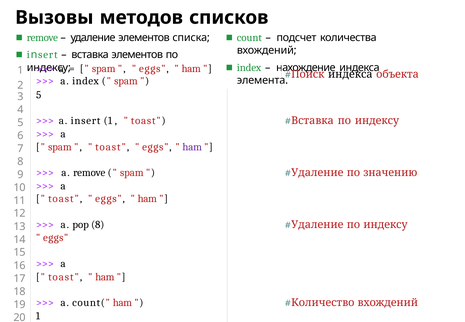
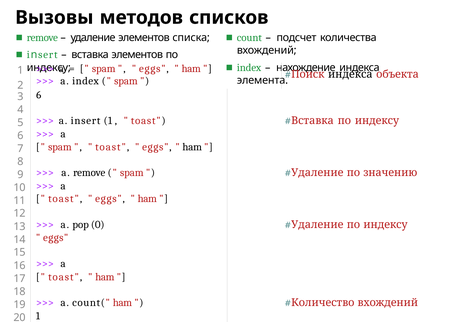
3 5: 5 -> 6 (39, 95)
ham colour: purple -> black (192, 147)
pop 8: 8 -> 0 (98, 224)
